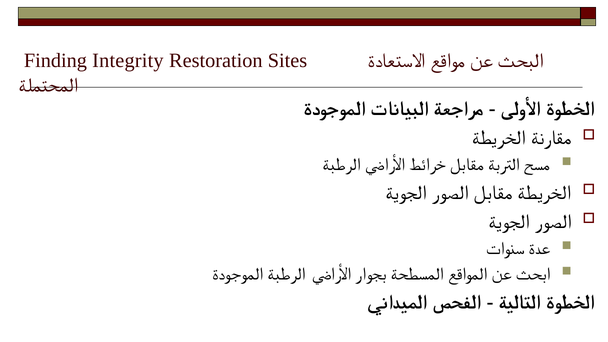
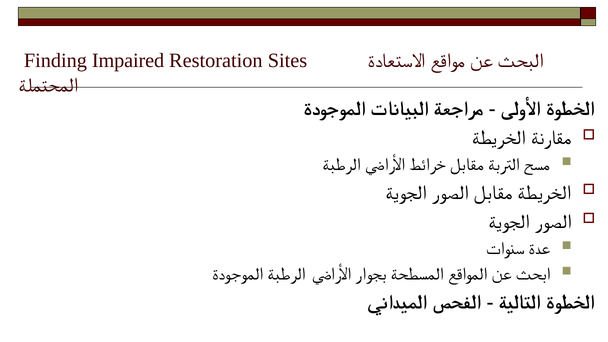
Integrity: Integrity -> Impaired (128, 61)
